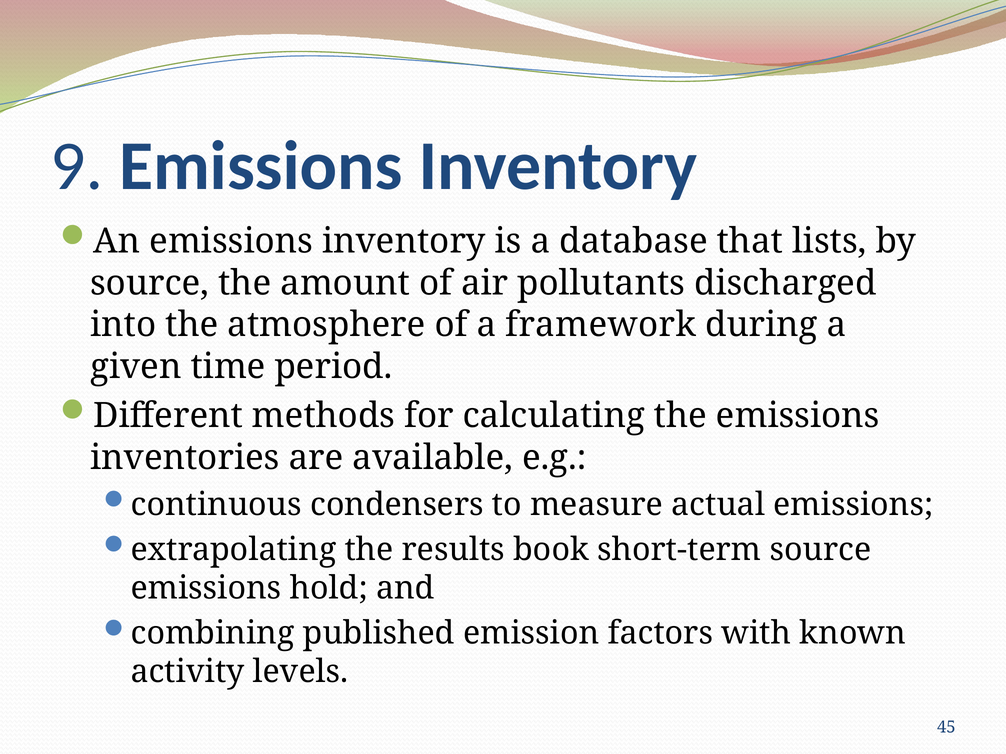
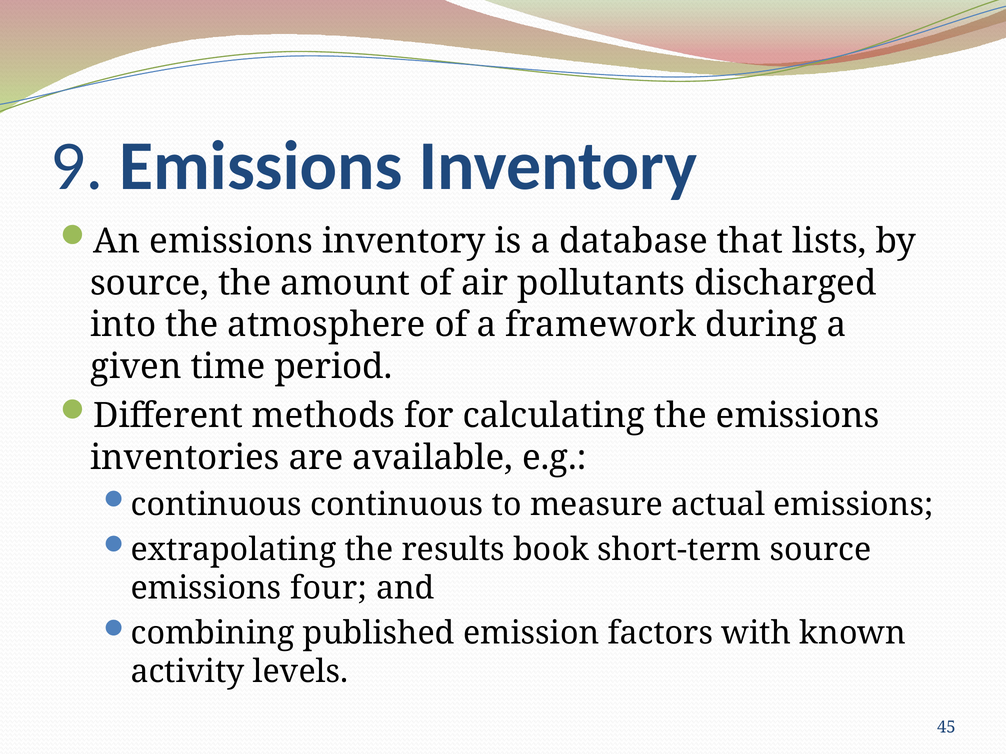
continuous condensers: condensers -> continuous (397, 505)
hold: hold -> four (329, 589)
